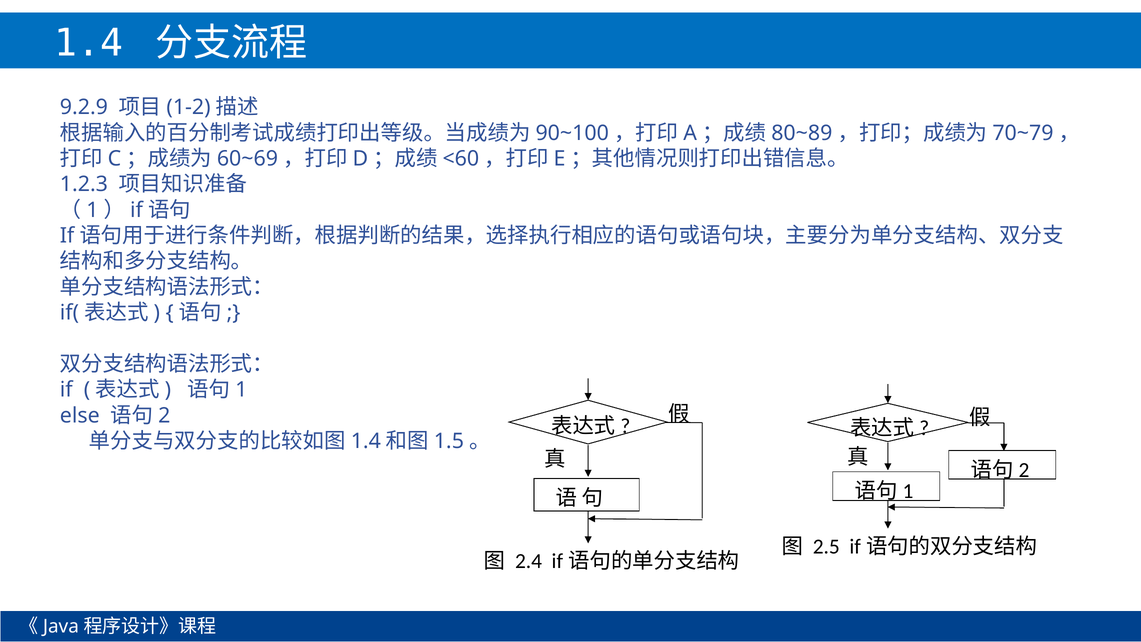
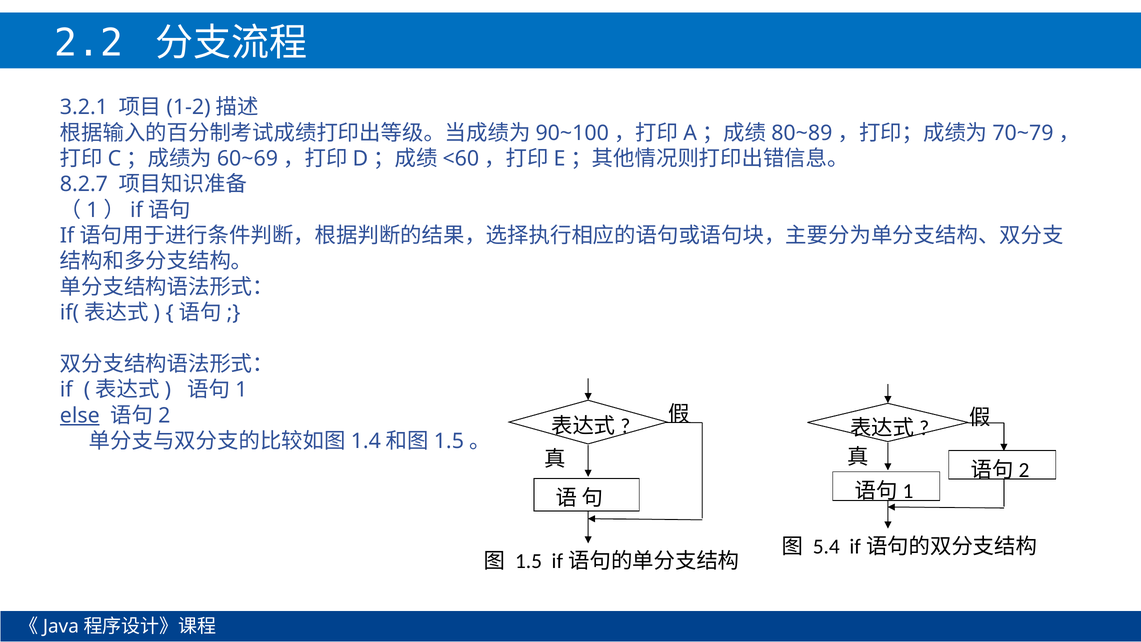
1.4: 1.4 -> 2.2 (89, 43)
9.2.9: 9.2.9 -> 3.2.1 (84, 107)
1.2.3: 1.2.3 -> 8.2.7 (84, 184)
else underline: none -> present (80, 415)
2.5: 2.5 -> 5.4 (826, 546)
2.4: 2.4 -> 1.5 (529, 561)
